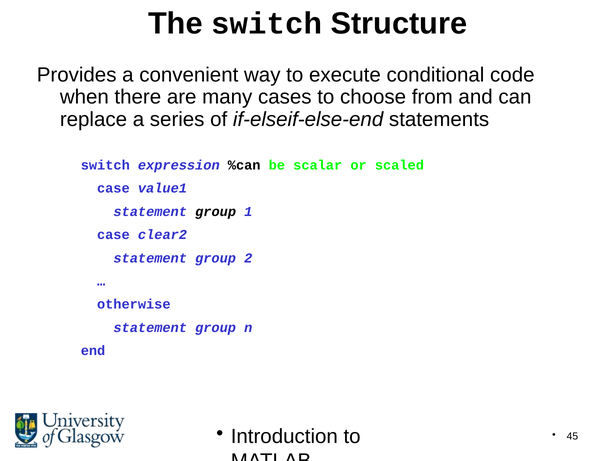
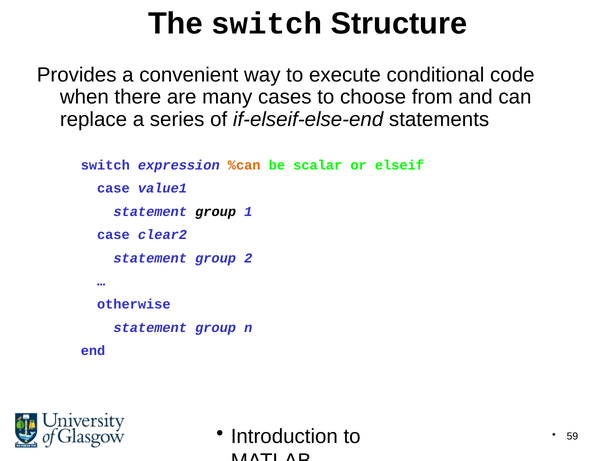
%can colour: black -> orange (244, 165)
scaled: scaled -> elseif (399, 165)
45: 45 -> 59 (572, 437)
